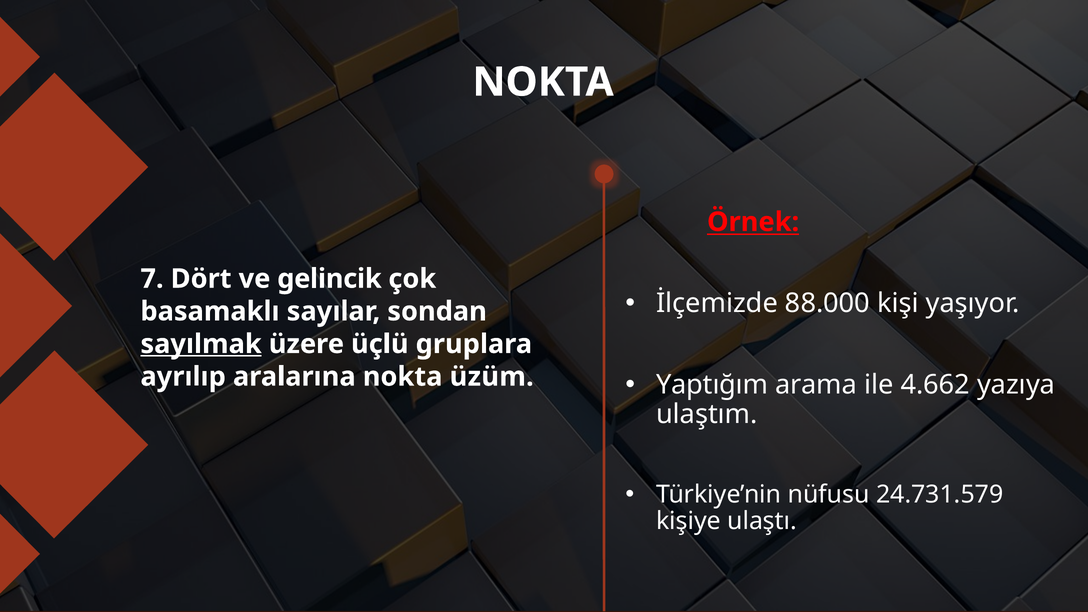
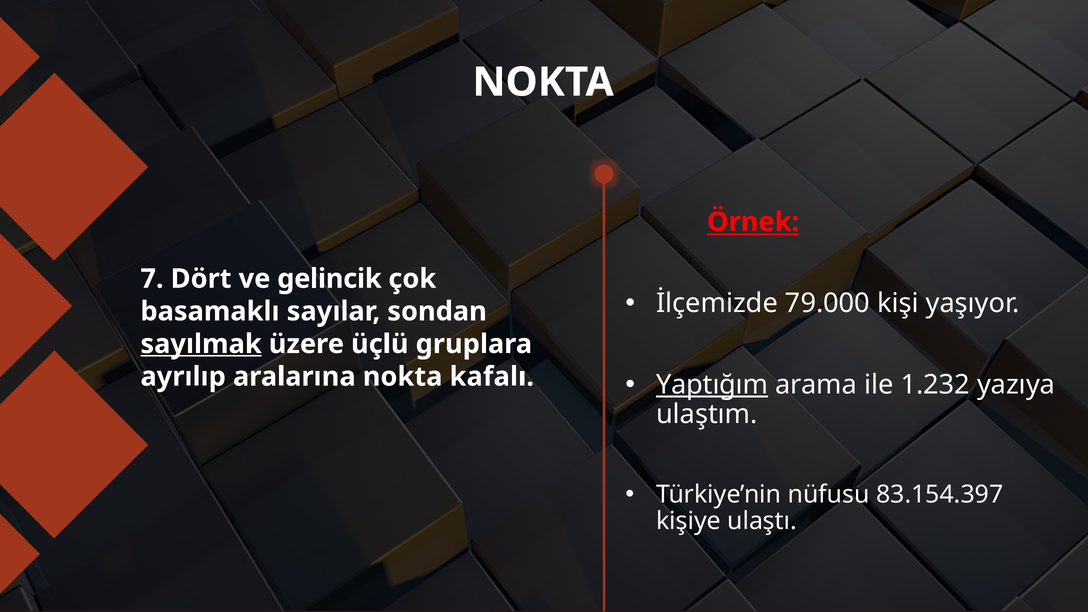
88.000: 88.000 -> 79.000 (827, 303)
Yaptığım underline: none -> present (712, 385)
4.662: 4.662 -> 1.232 (935, 385)
üzüm: üzüm -> kafalı (492, 377)
24.731.579: 24.731.579 -> 83.154.397 (940, 494)
